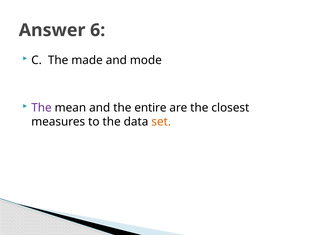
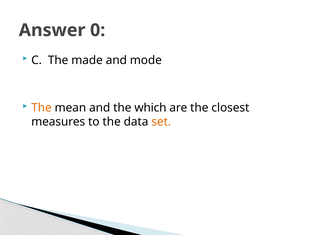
6: 6 -> 0 (98, 30)
The colour: purple -> orange (41, 108)
entire: entire -> which (150, 108)
